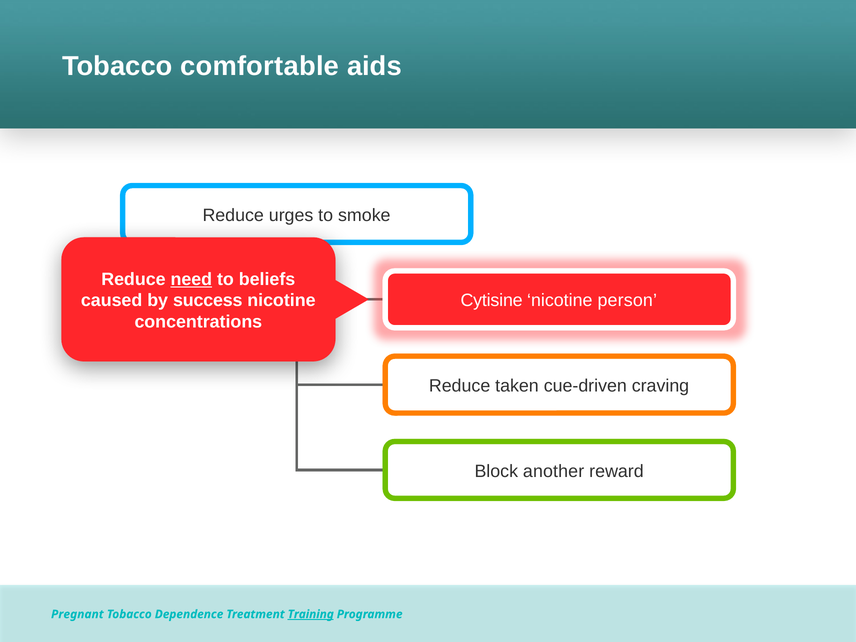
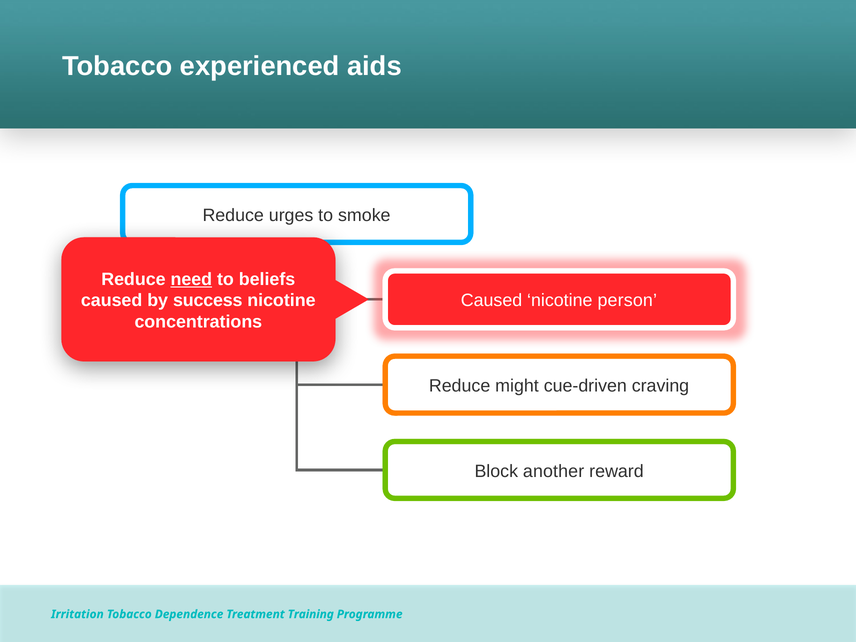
comfortable: comfortable -> experienced (260, 66)
Cytisine: Cytisine -> Caused (492, 301)
taken: taken -> might (517, 386)
Pregnant: Pregnant -> Irritation (77, 614)
Training underline: present -> none (311, 614)
